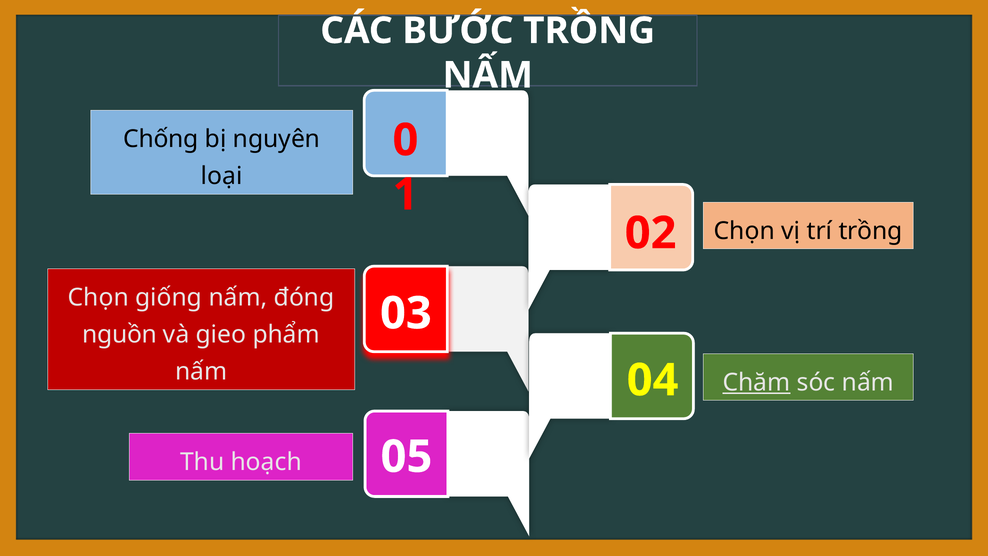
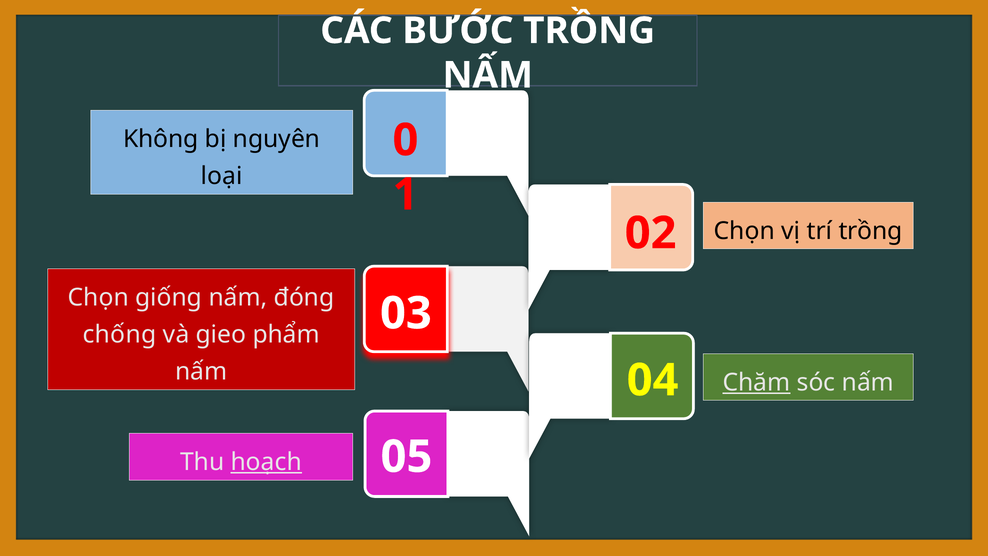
Chống: Chống -> Không (161, 139)
nguồn: nguồn -> chống (120, 334)
hoạch underline: none -> present (266, 462)
